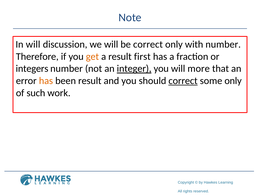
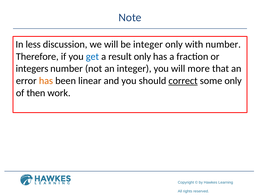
In will: will -> less (33, 44)
be correct: correct -> integer (148, 44)
get colour: orange -> blue (92, 57)
result first: first -> only (142, 57)
integer underline: present -> none (134, 69)
been result: result -> linear (90, 81)
such: such -> then (36, 93)
